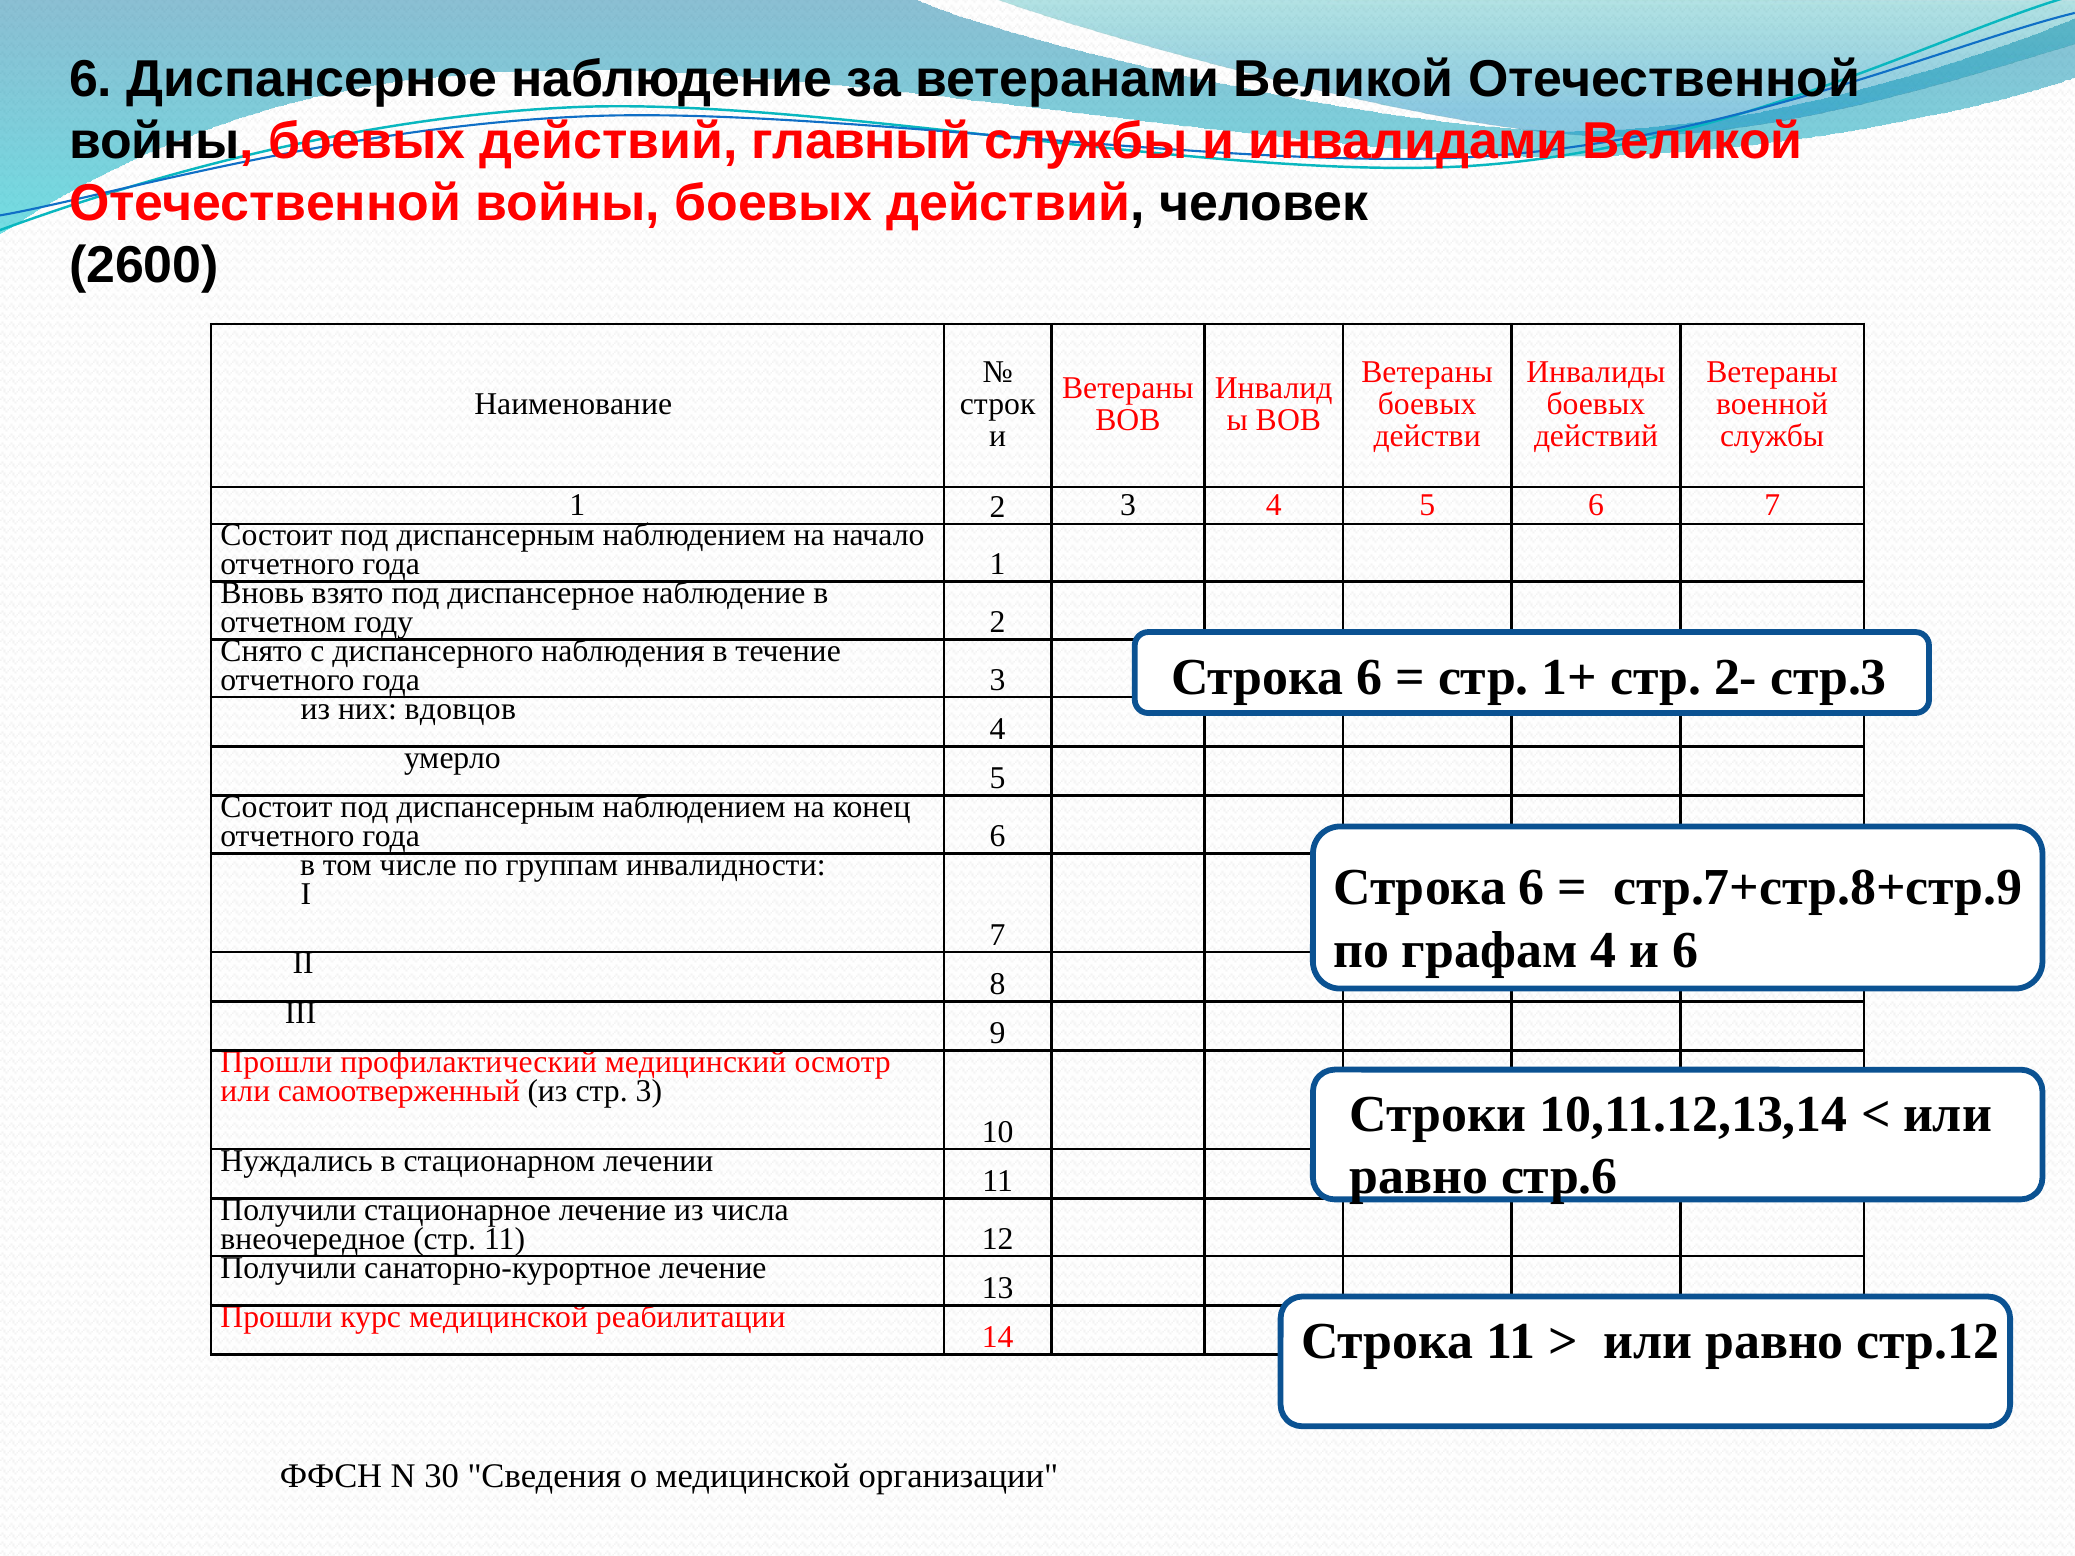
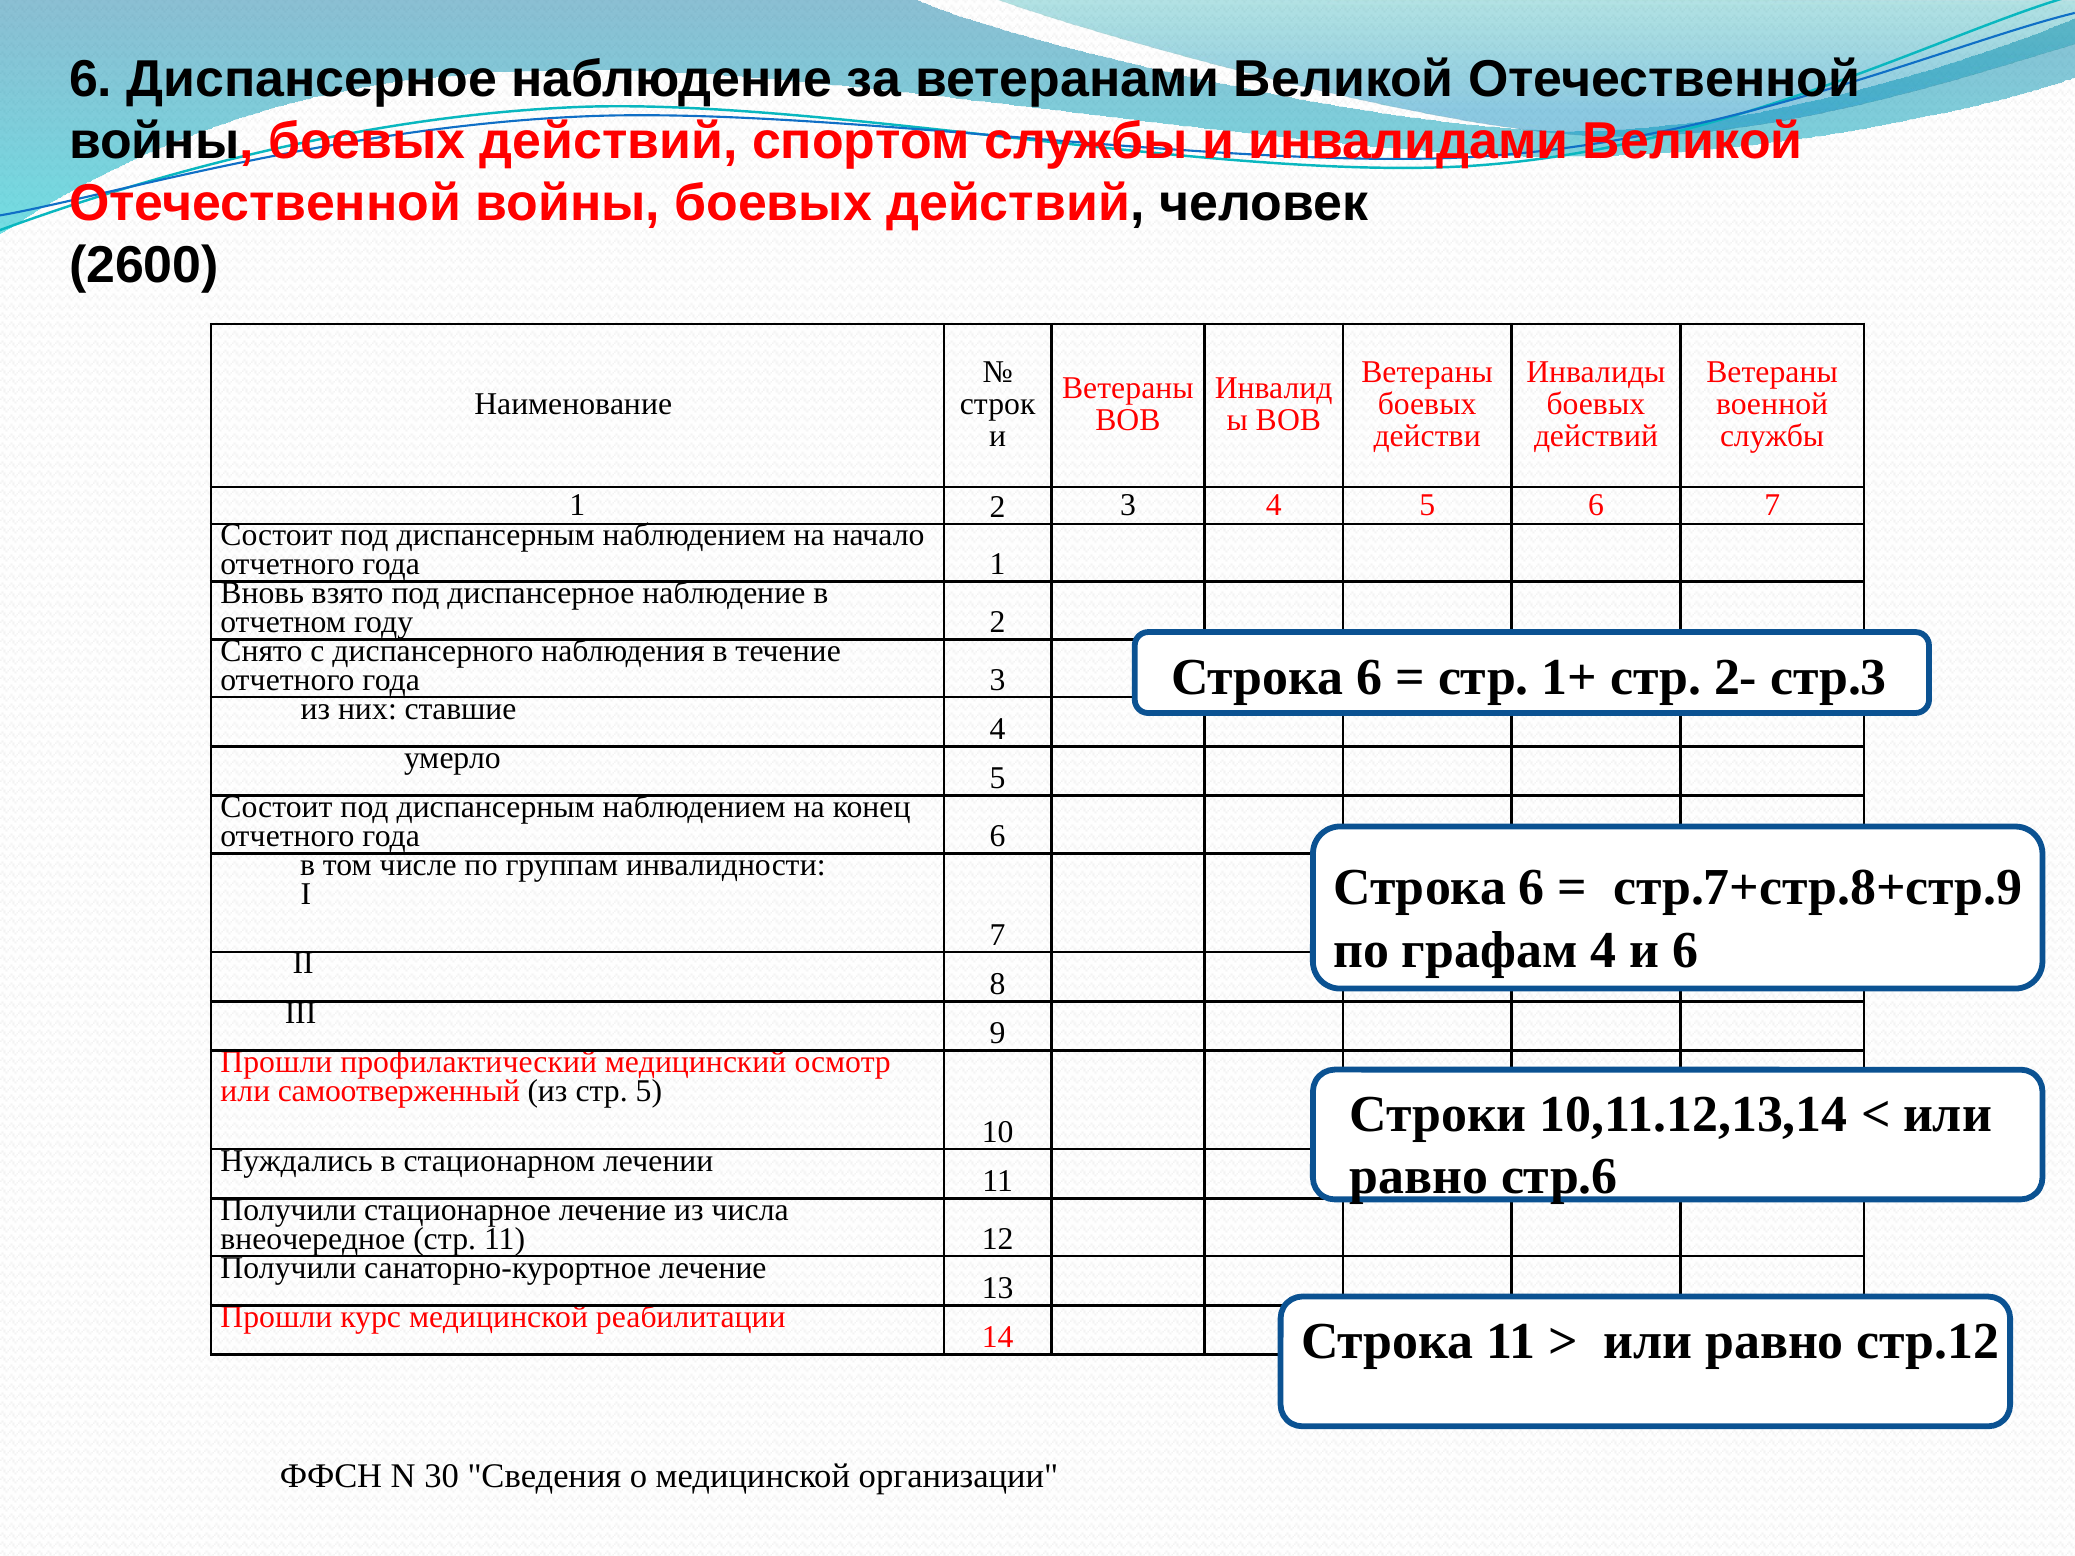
главный: главный -> спортом (861, 141)
вдовцов: вдовцов -> ставшие (461, 709)
стр 3: 3 -> 5 (649, 1091)
